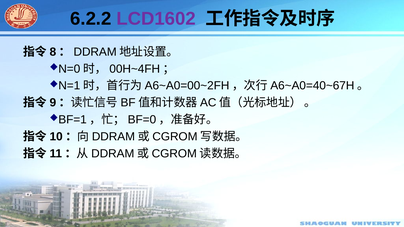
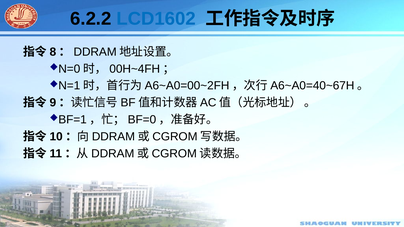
LCD1602 colour: purple -> blue (156, 19)
